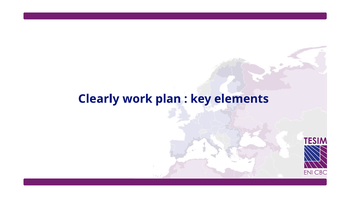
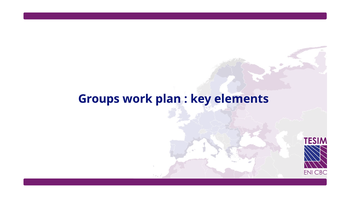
Clearly: Clearly -> Groups (99, 99)
